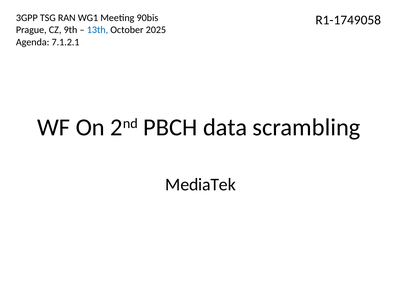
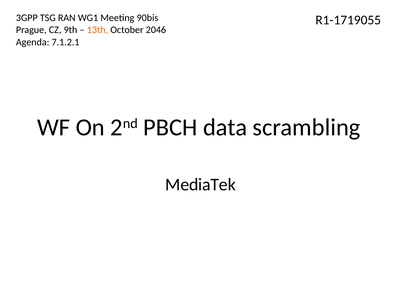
R1-1749058: R1-1749058 -> R1-1719055 (348, 20)
13th colour: blue -> orange (98, 30)
2025: 2025 -> 2046 (156, 30)
